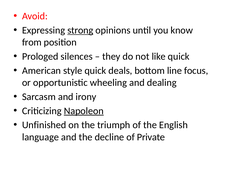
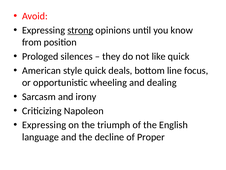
Napoleon underline: present -> none (84, 111)
Unfinished: Unfinished -> Expressing (44, 125)
Private: Private -> Proper (151, 137)
